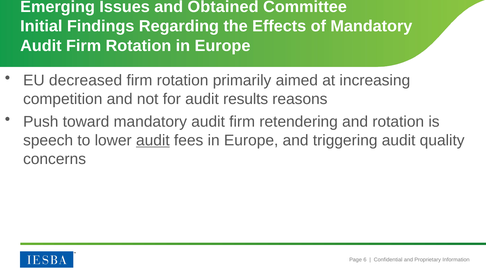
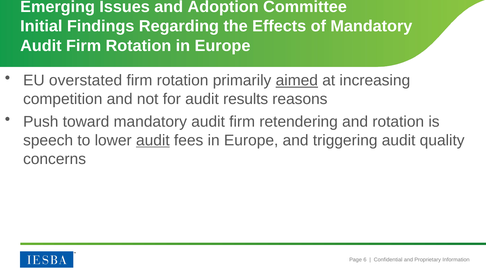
Obtained: Obtained -> Adoption (223, 7)
decreased: decreased -> overstated (86, 81)
aimed underline: none -> present (297, 81)
